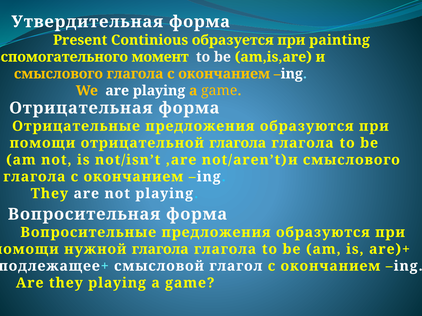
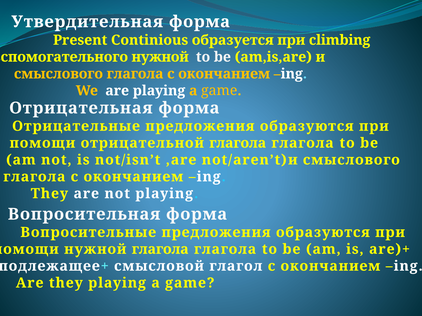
painting: painting -> climbing (340, 40)
момент: момент -> нужной (160, 57)
